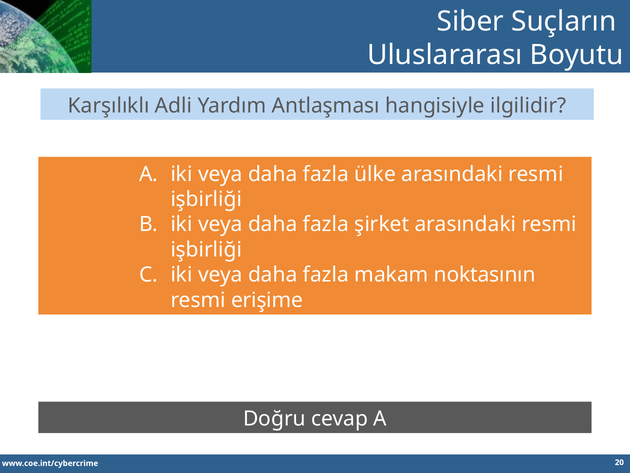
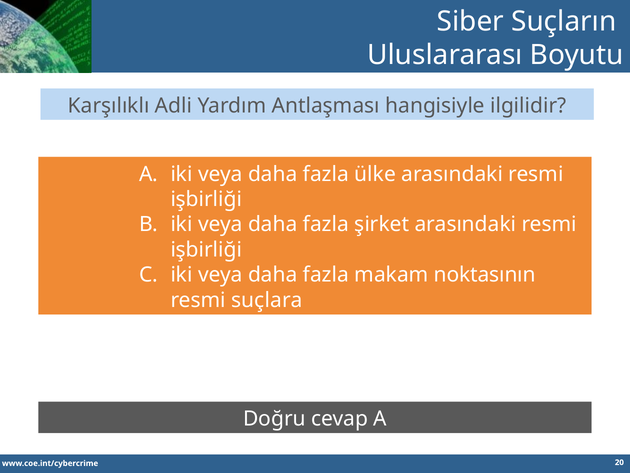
erişime: erişime -> suçlara (267, 300)
